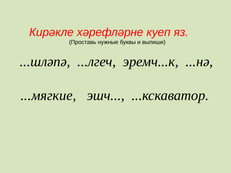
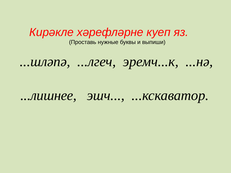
...мягкие: ...мягкие -> ...лишнее (49, 96)
